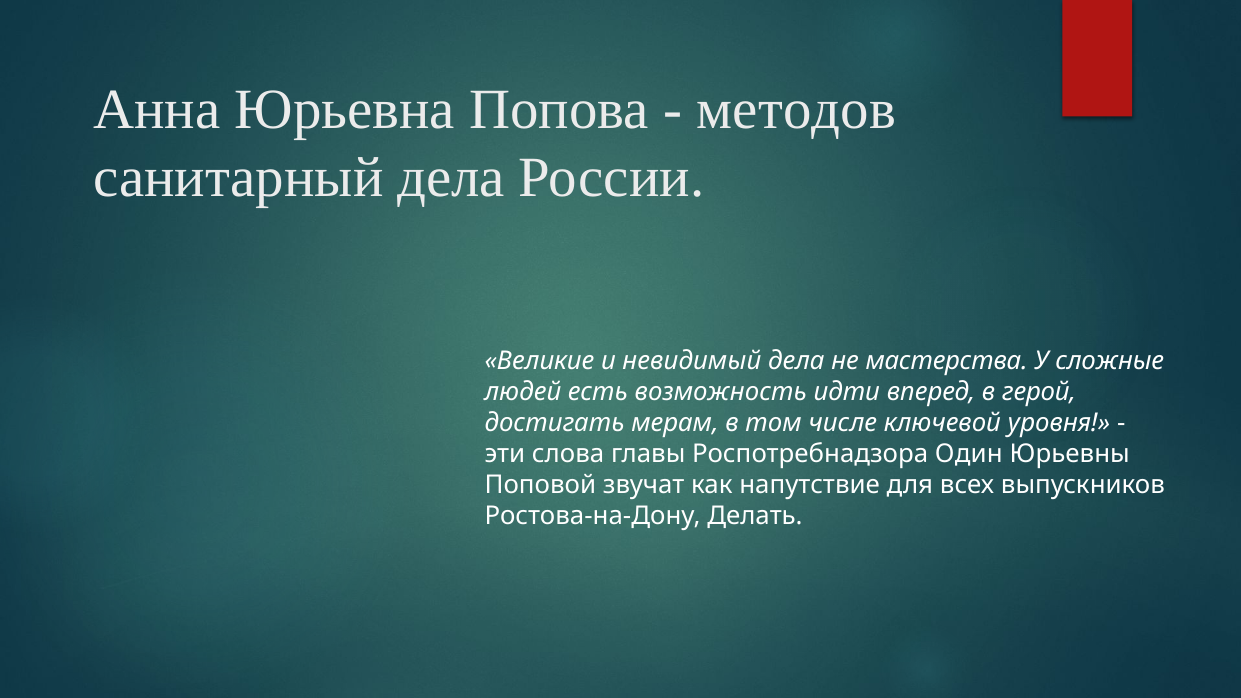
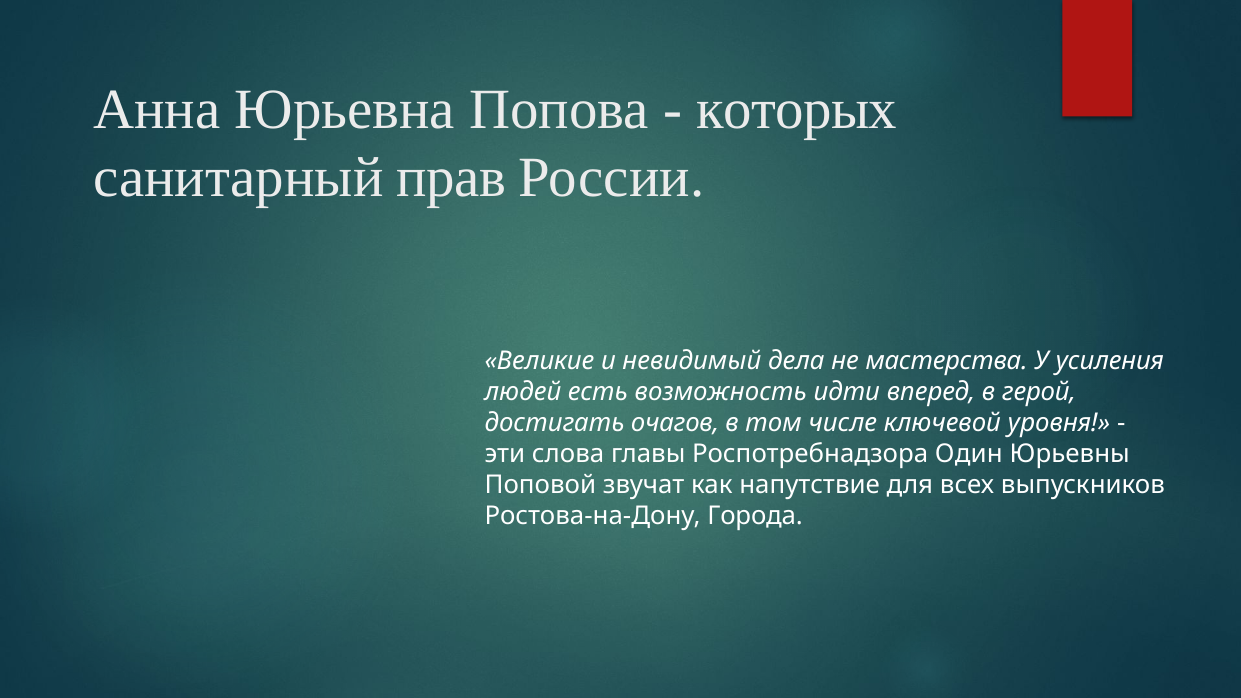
методов: методов -> которых (797, 110)
санитарный дела: дела -> прав (451, 178)
сложные: сложные -> усиления (1110, 361)
мерам: мерам -> очагов (675, 423)
Делать: Делать -> Города (755, 516)
